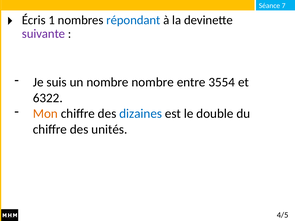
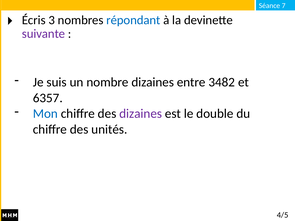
1: 1 -> 3 (52, 20)
nombre nombre: nombre -> dizaines (153, 82)
3554: 3554 -> 3482 (222, 82)
6322: 6322 -> 6357 (48, 98)
Mon colour: orange -> blue (45, 114)
dizaines colour: blue -> purple (141, 114)
